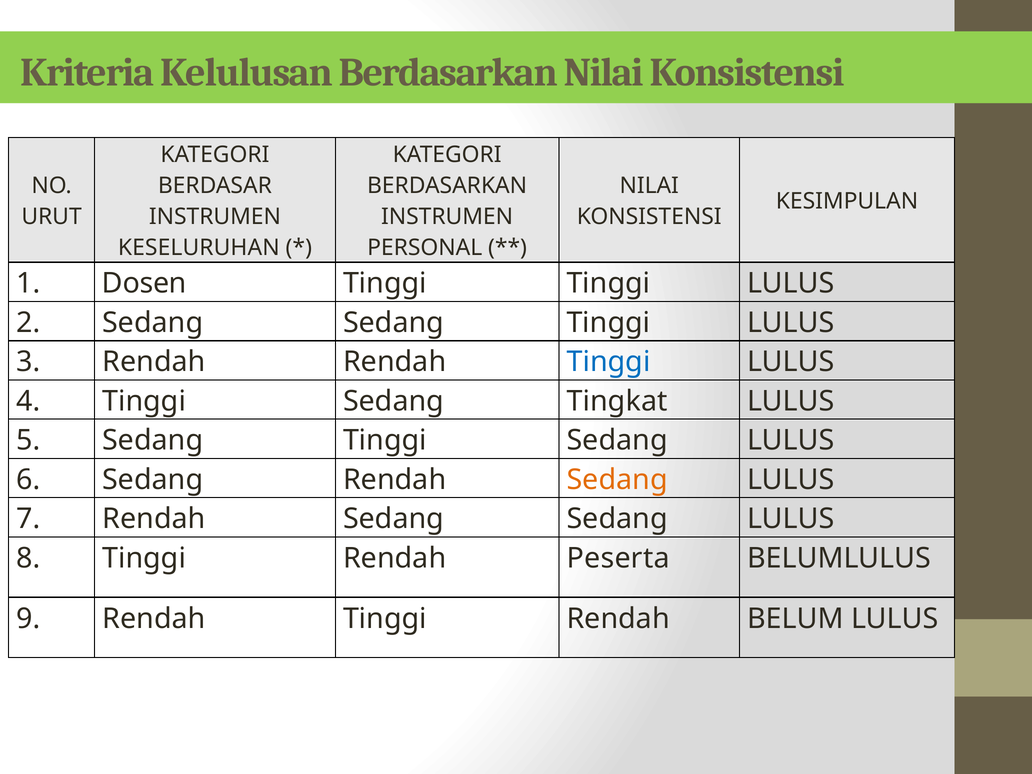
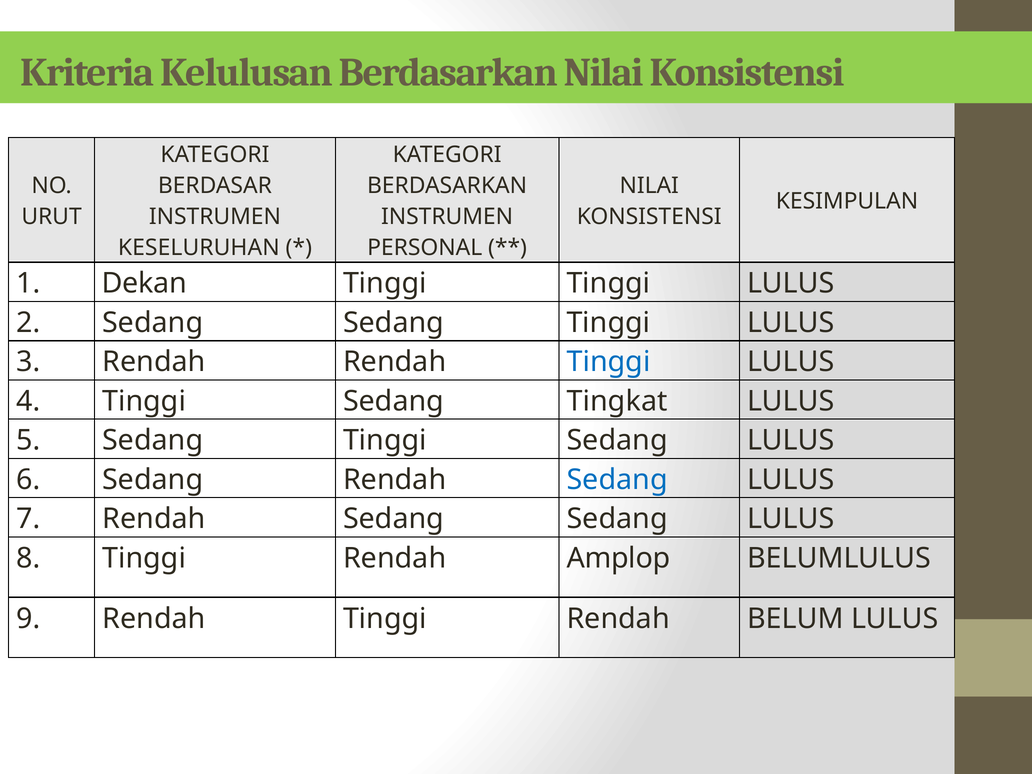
Dosen: Dosen -> Dekan (144, 283)
Sedang colour: orange -> blue (617, 480)
Peserta: Peserta -> Amplop (618, 558)
